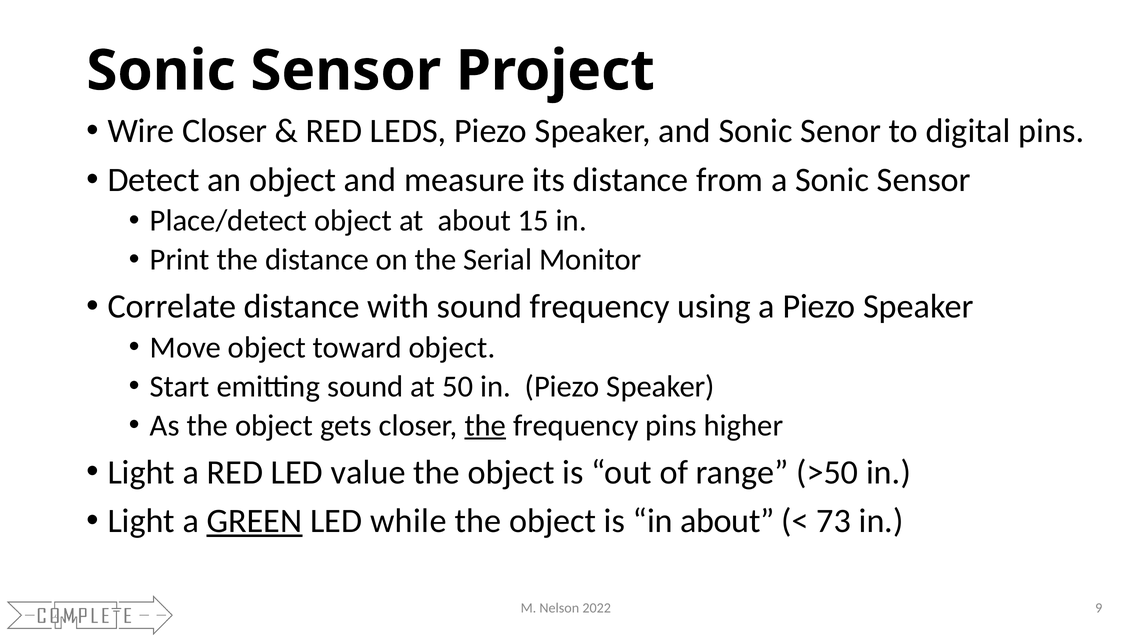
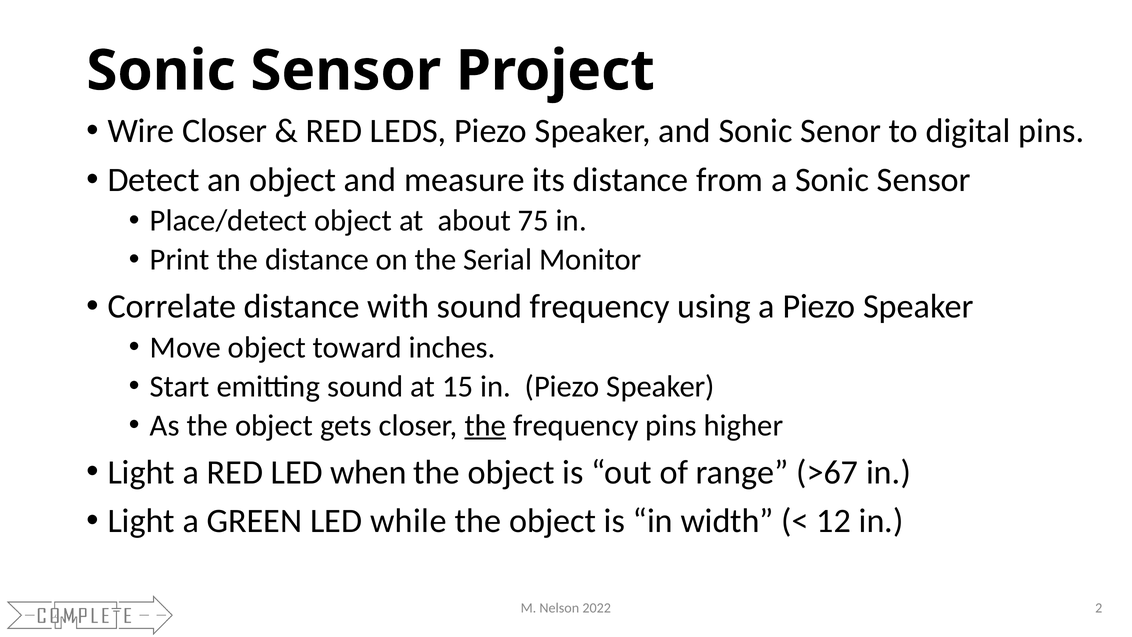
15: 15 -> 75 (533, 221)
toward object: object -> inches (452, 347)
50: 50 -> 15 (458, 386)
value: value -> when (368, 472)
>50: >50 -> >67 (827, 472)
GREEN underline: present -> none (254, 521)
in about: about -> width (727, 521)
73: 73 -> 12 (834, 521)
9: 9 -> 2 (1099, 608)
